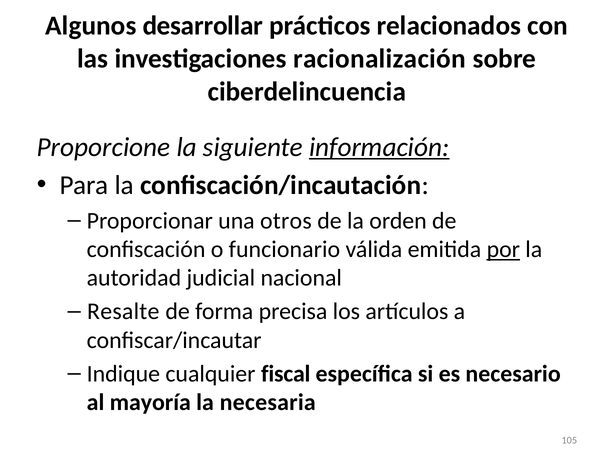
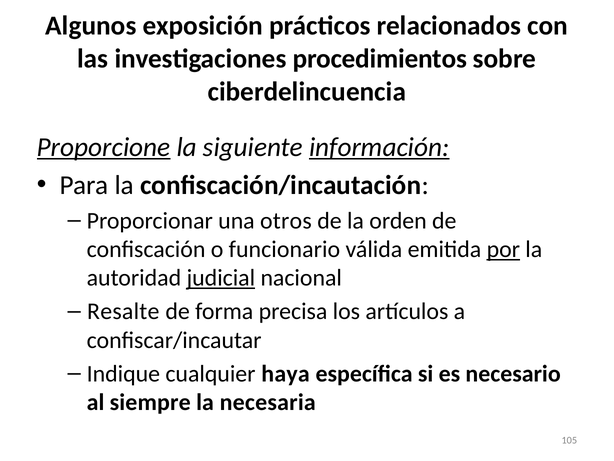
desarrollar: desarrollar -> exposición (203, 26)
racionalización: racionalización -> procedimientos (380, 59)
Proporcione underline: none -> present (104, 147)
judicial underline: none -> present (221, 278)
fiscal: fiscal -> haya (286, 373)
mayoría: mayoría -> siempre (150, 402)
